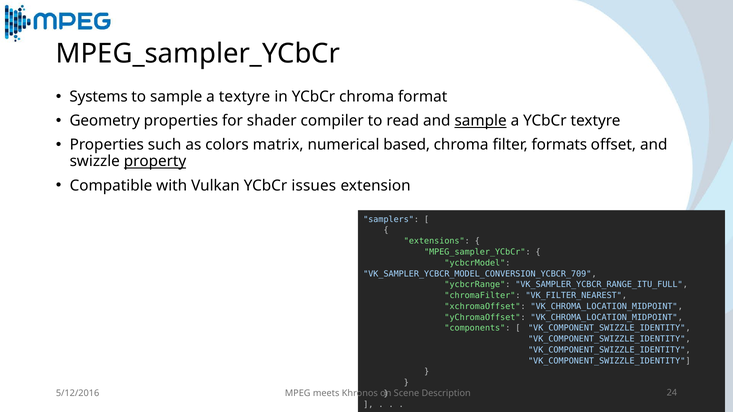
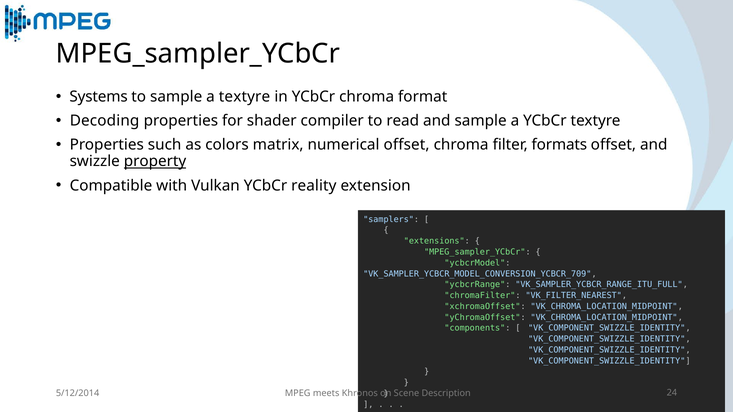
Geometry: Geometry -> Decoding (105, 121)
sample underline: present -> none (481, 121)
numerical based: based -> offset (407, 145)
issues: issues -> reality (314, 186)
5/12/2016: 5/12/2016 -> 5/12/2014 (78, 394)
